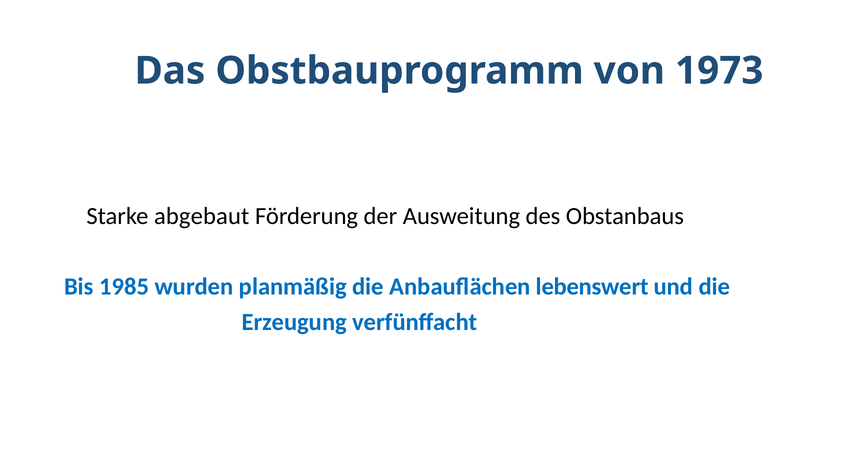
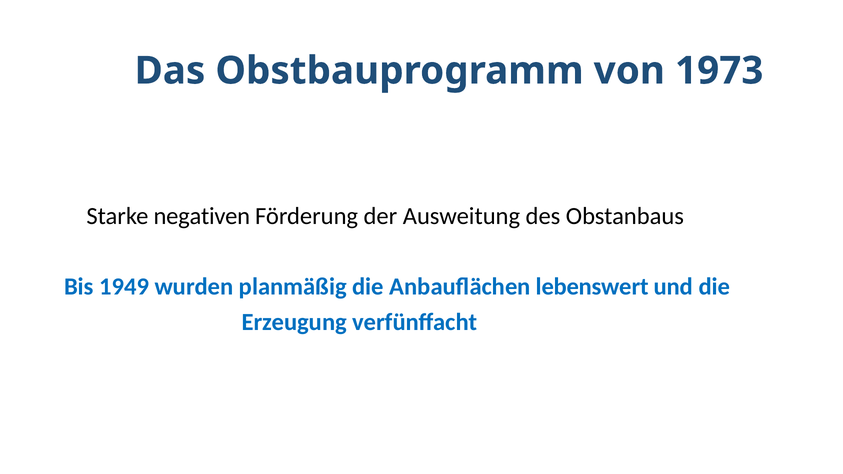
abgebaut: abgebaut -> negativen (202, 216)
1985: 1985 -> 1949 (124, 287)
